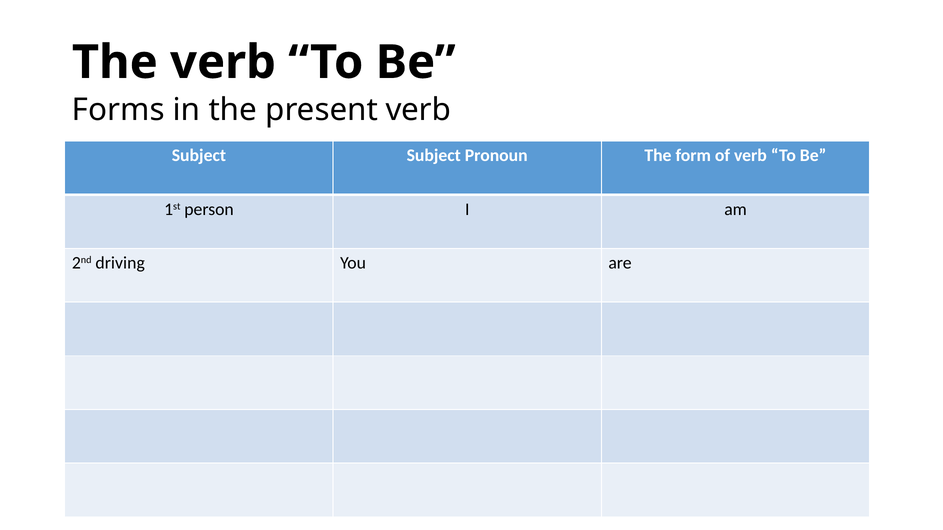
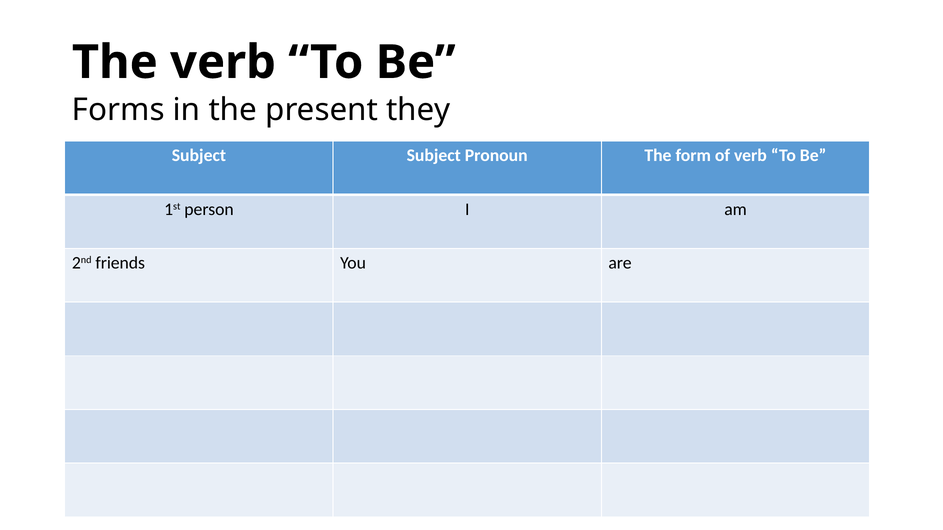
present verb: verb -> they (418, 110)
driving: driving -> friends (120, 263)
